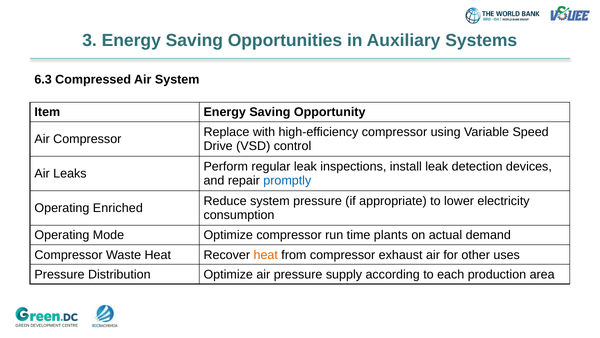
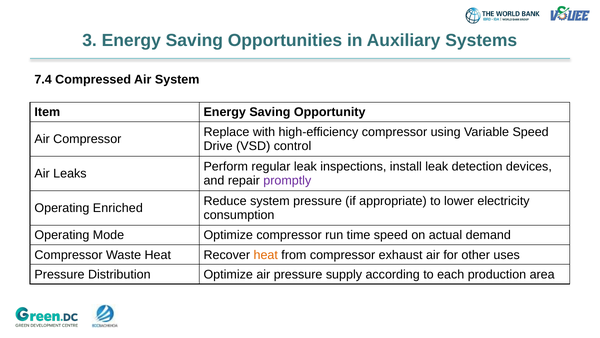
6.3: 6.3 -> 7.4 (43, 79)
promptly colour: blue -> purple (287, 180)
time plants: plants -> speed (391, 235)
